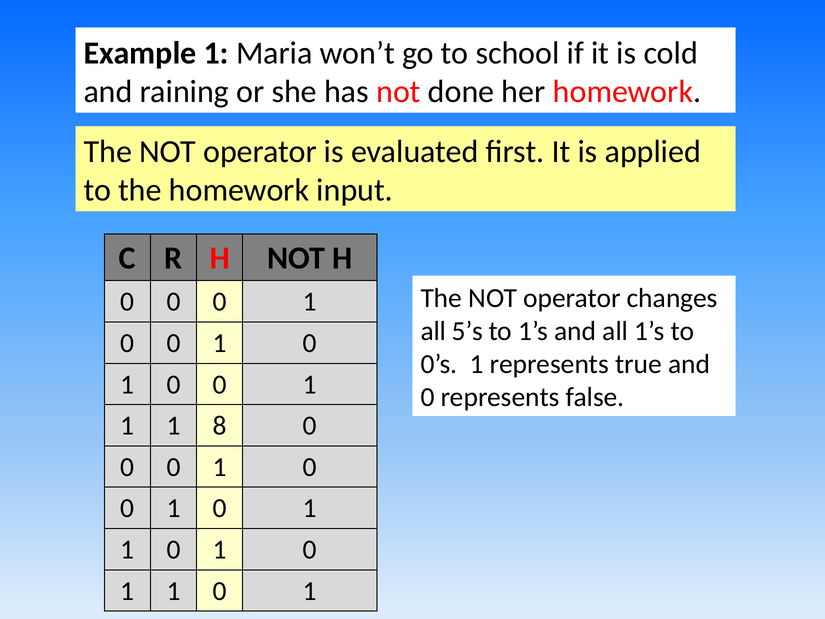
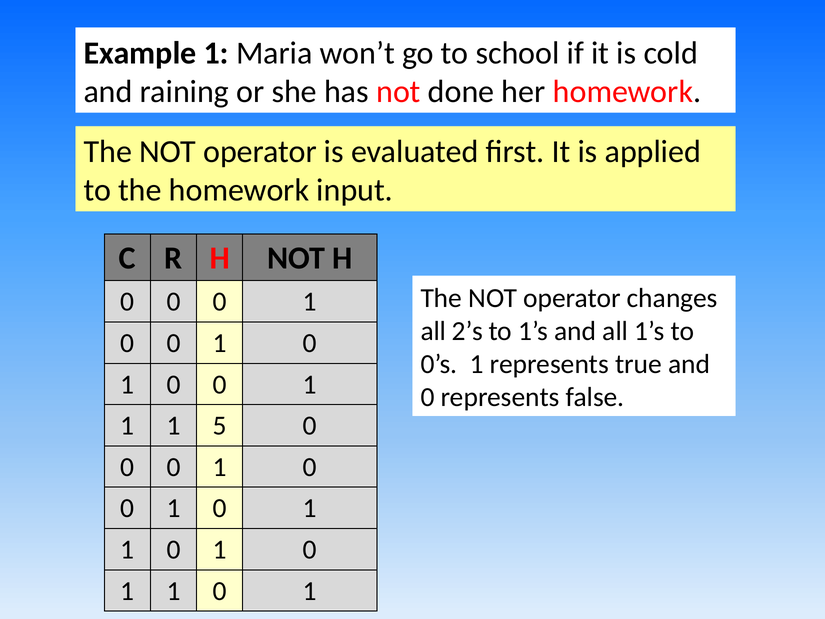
5’s: 5’s -> 2’s (467, 331)
8: 8 -> 5 (220, 426)
